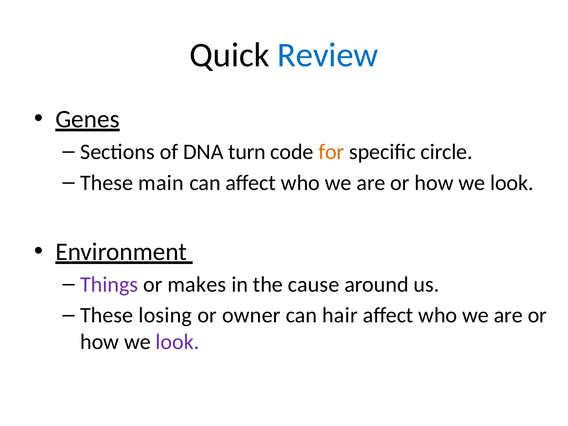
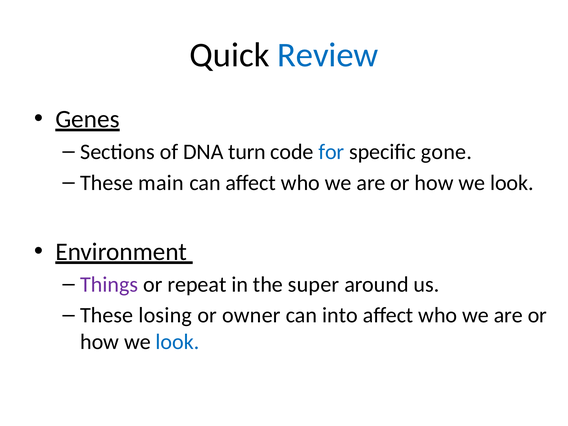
for colour: orange -> blue (331, 152)
circle: circle -> gone (446, 152)
makes: makes -> repeat (197, 284)
cause: cause -> super (314, 284)
hair: hair -> into (340, 315)
look colour: purple -> blue (178, 342)
